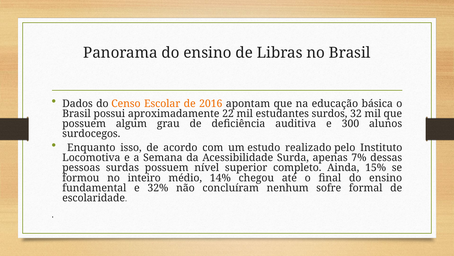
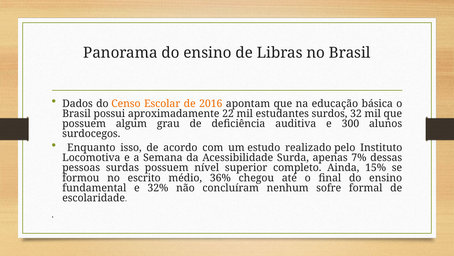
inteiro: inteiro -> escrito (144, 177)
14%: 14% -> 36% (220, 177)
